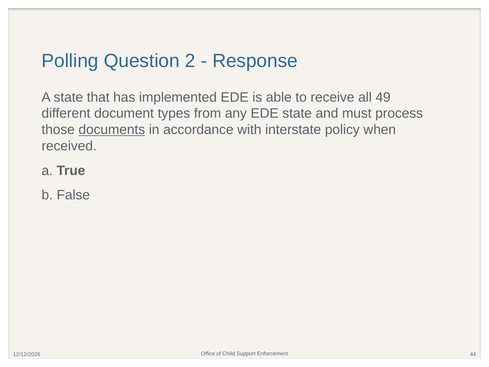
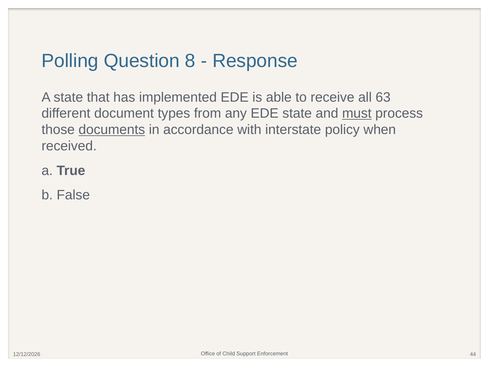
2: 2 -> 8 (190, 61)
49: 49 -> 63 (383, 97)
must underline: none -> present (357, 113)
